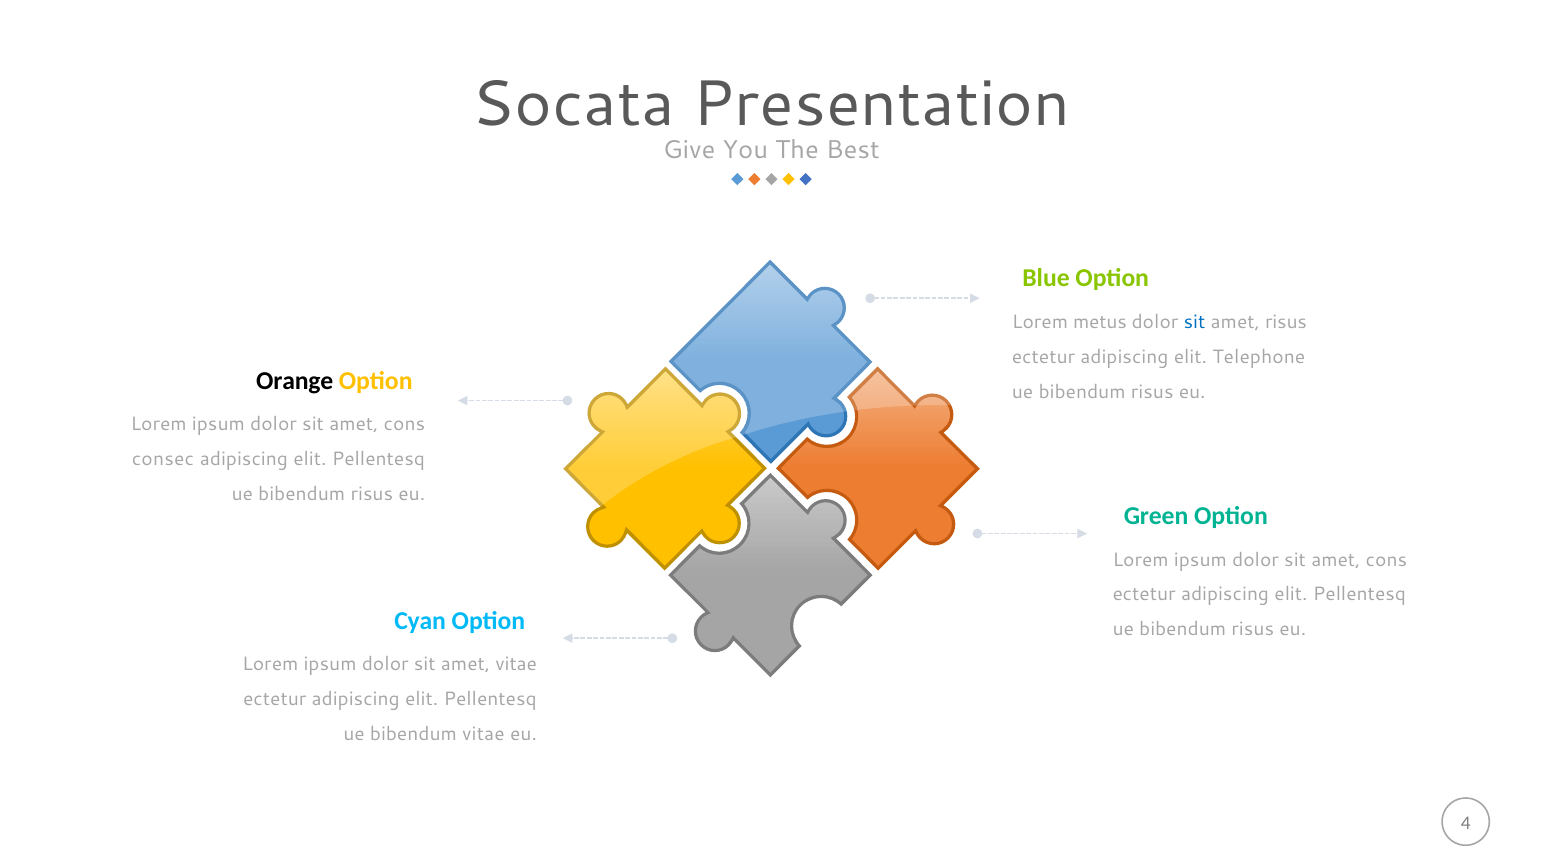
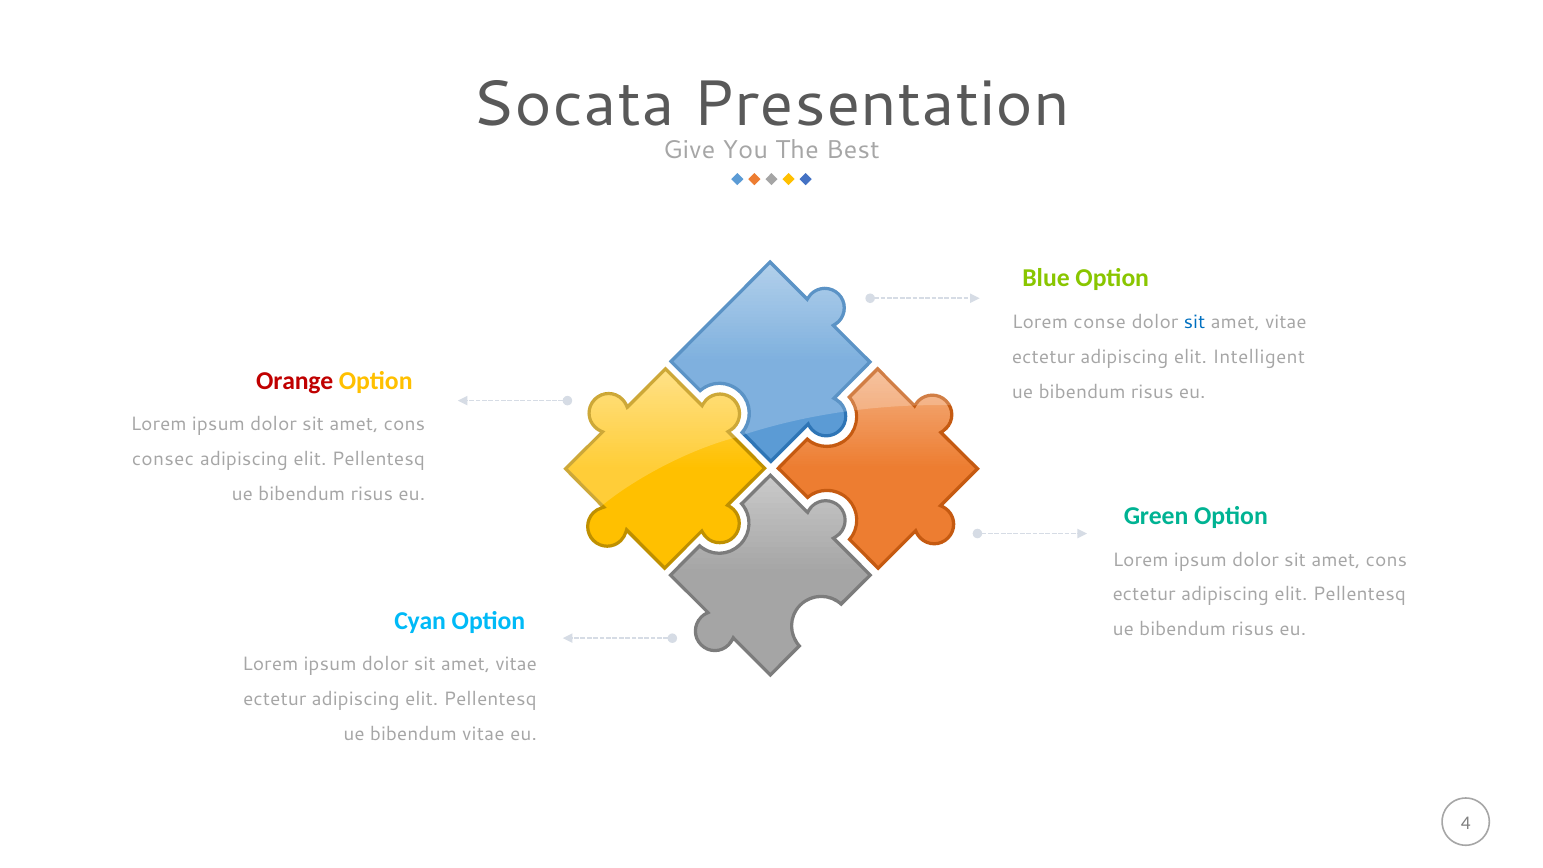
metus: metus -> conse (1100, 322)
risus: risus -> vitae (1286, 322)
Telephone: Telephone -> Intelligent (1259, 357)
Orange colour: black -> red (295, 381)
